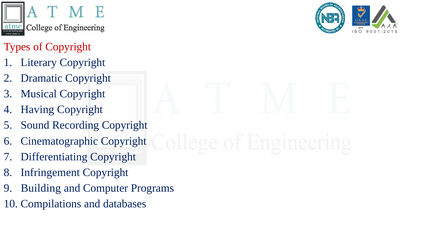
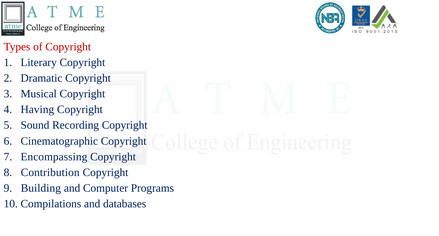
Differentiating: Differentiating -> Encompassing (54, 157)
Infringement: Infringement -> Contribution (50, 173)
